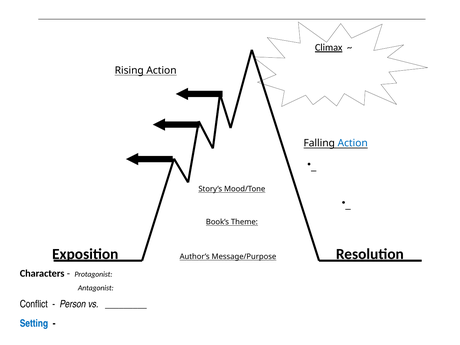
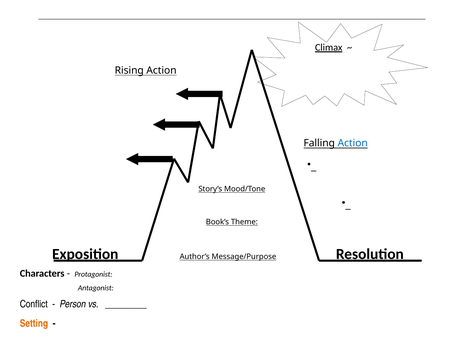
Setting colour: blue -> orange (34, 323)
